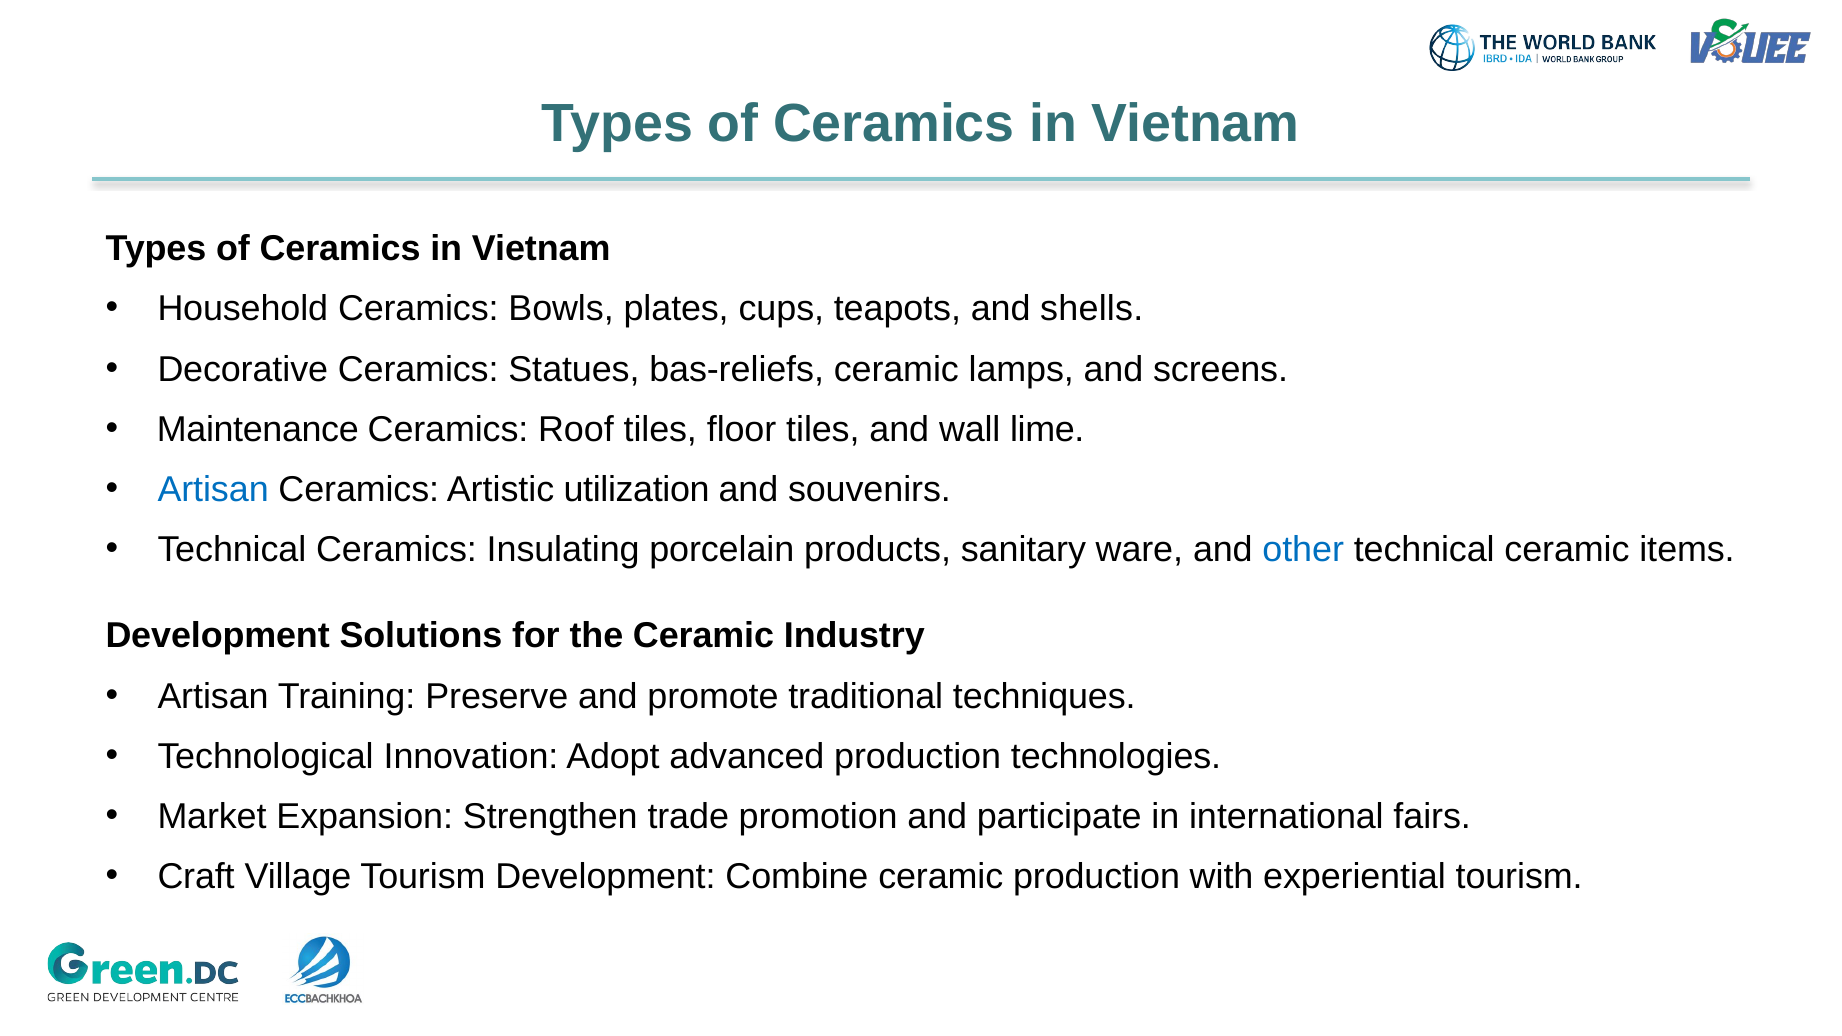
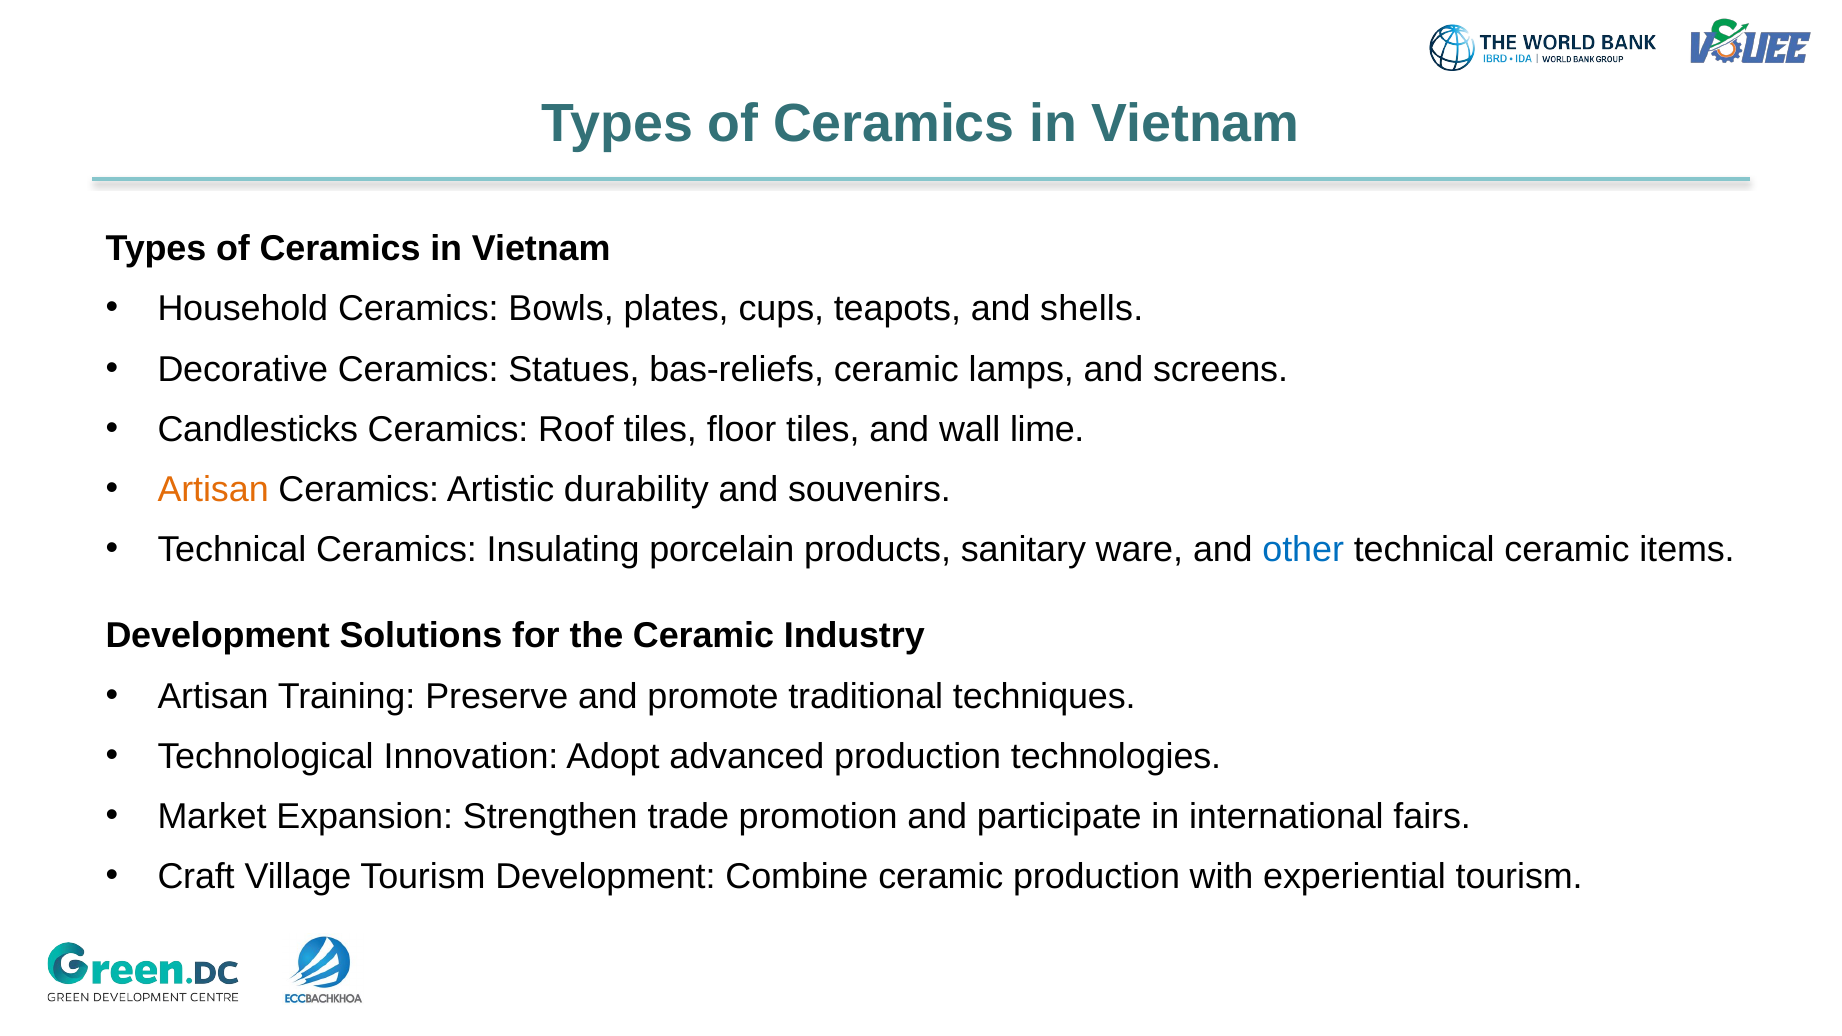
Maintenance: Maintenance -> Candlesticks (258, 430)
Artisan colour: blue -> orange (213, 490)
utilization: utilization -> durability (636, 490)
